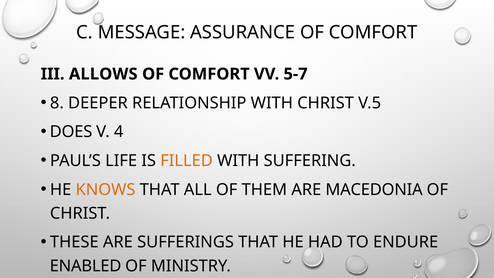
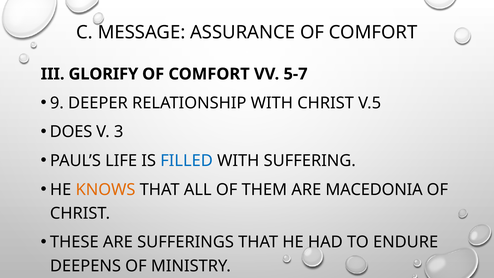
ALLOWS: ALLOWS -> GLORIFY (103, 74)
8: 8 -> 9 (57, 103)
4: 4 -> 3 (119, 132)
FILLED colour: orange -> blue (187, 161)
ENABLED: ENABLED -> DEEPENS (85, 266)
